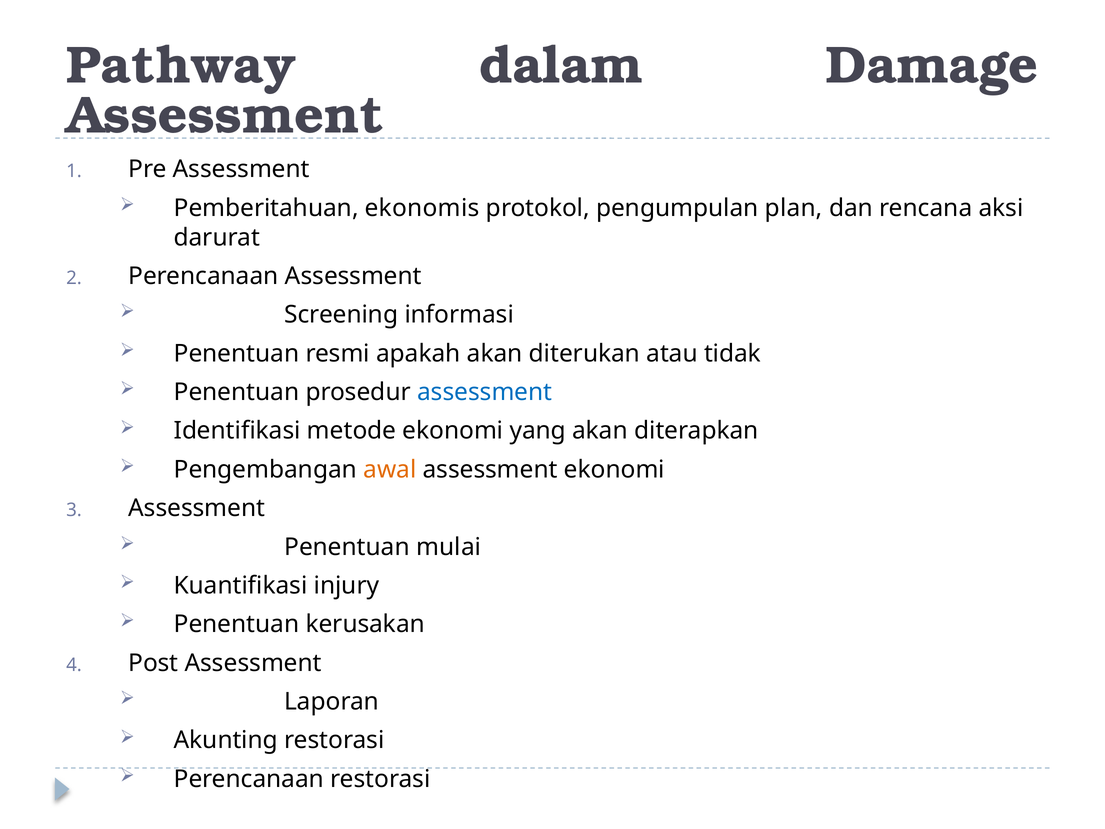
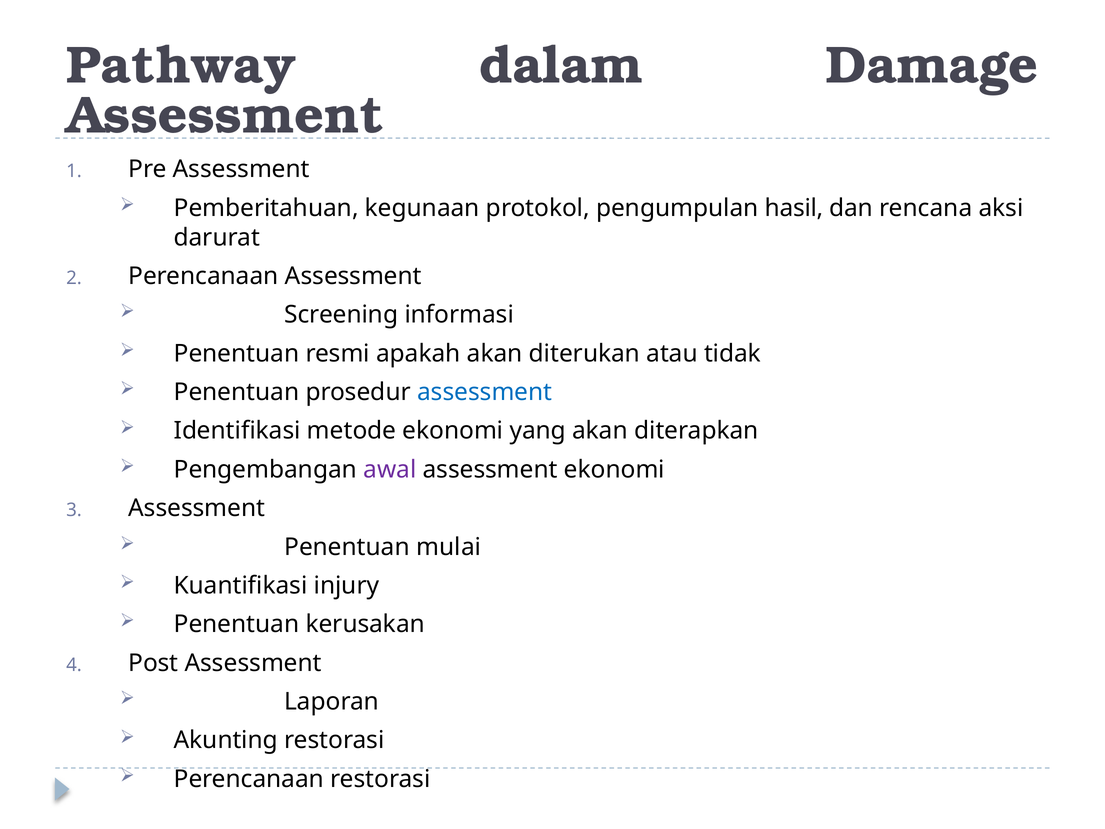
ekonomis: ekonomis -> kegunaan (422, 208)
plan: plan -> hasil (794, 208)
awal colour: orange -> purple (390, 469)
